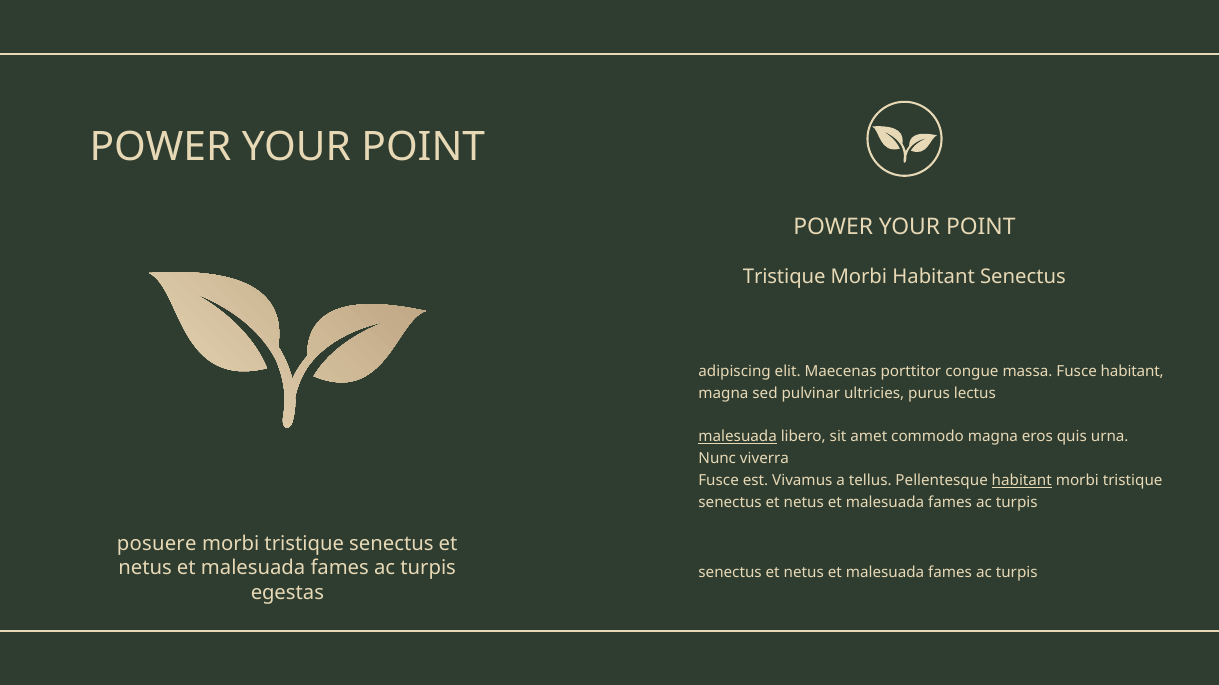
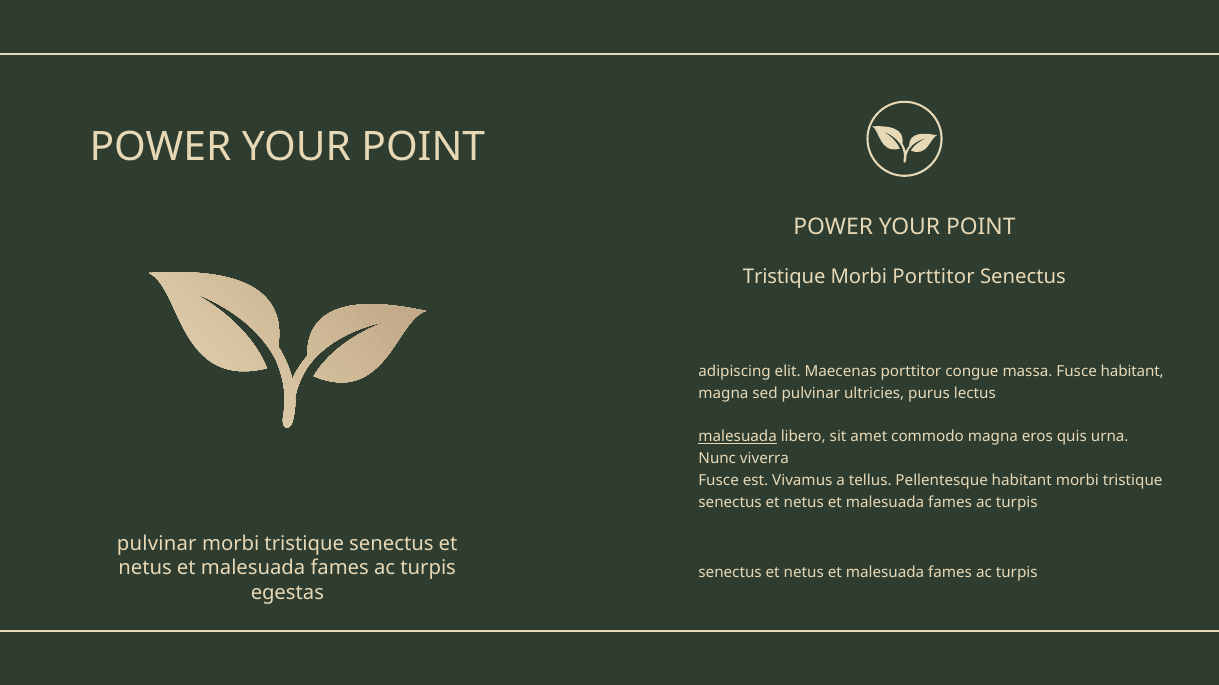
Morbi Habitant: Habitant -> Porttitor (934, 277)
habitant underline: present -> none (1022, 481)
posuere: posuere -> pulvinar (157, 544)
